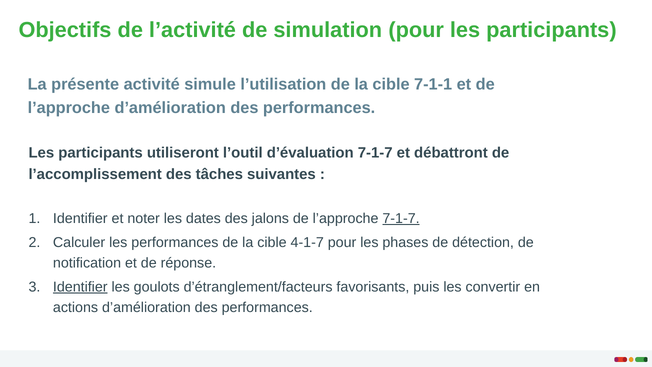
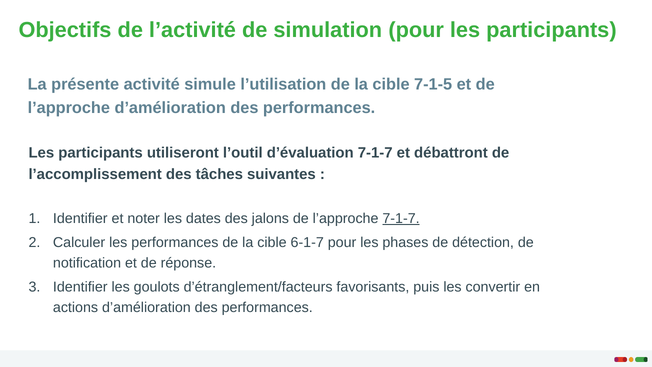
7-1-1: 7-1-1 -> 7-1-5 (433, 84)
4-1-7: 4-1-7 -> 6-1-7 (307, 242)
Identifier underline: present -> none (80, 287)
